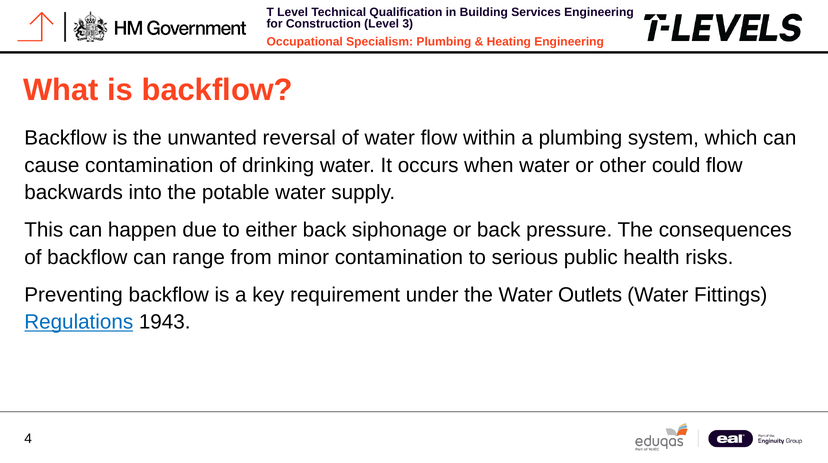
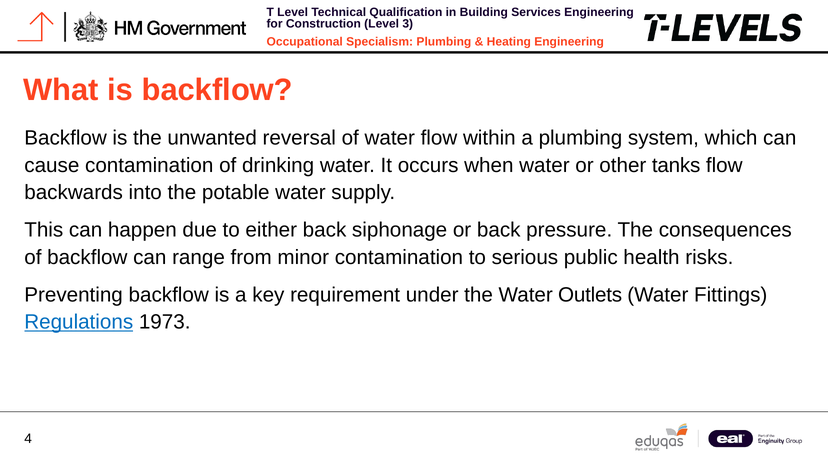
could: could -> tanks (676, 165)
1943: 1943 -> 1973 (165, 322)
